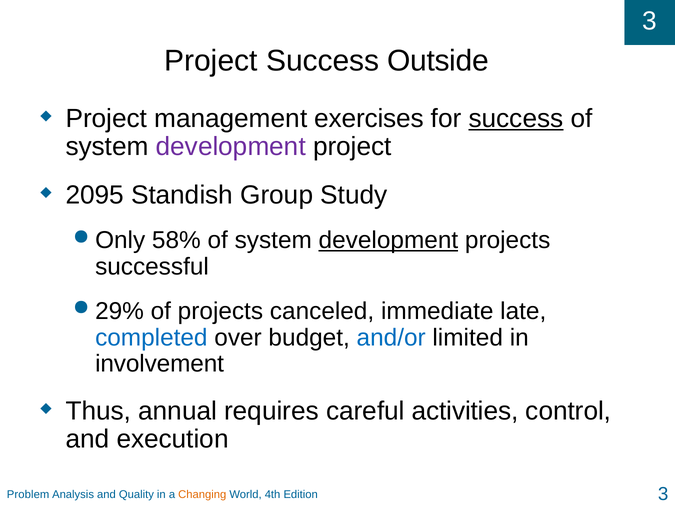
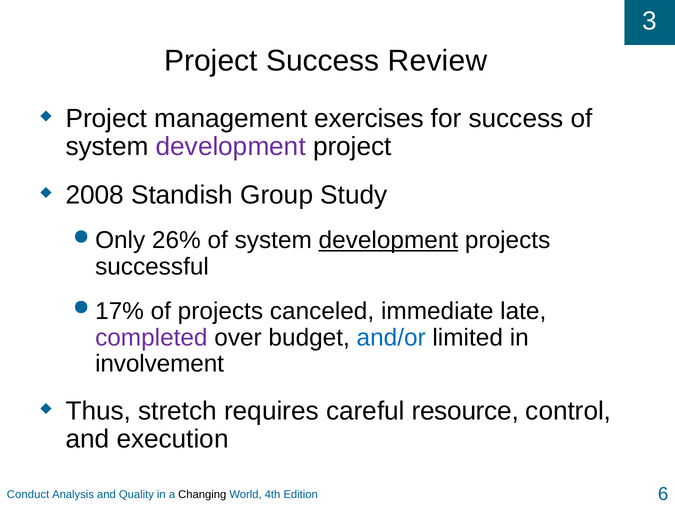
Outside: Outside -> Review (438, 61)
success underline: present -> none (516, 119)
2095: 2095 -> 2008 (95, 195)
58%: 58% -> 26% (176, 241)
29%: 29% -> 17% (120, 311)
completed colour: blue -> purple (151, 338)
annual: annual -> stretch (178, 411)
activities: activities -> resource (465, 411)
Problem: Problem -> Conduct (28, 495)
Changing colour: orange -> black (202, 495)
Edition 3: 3 -> 6 (663, 494)
